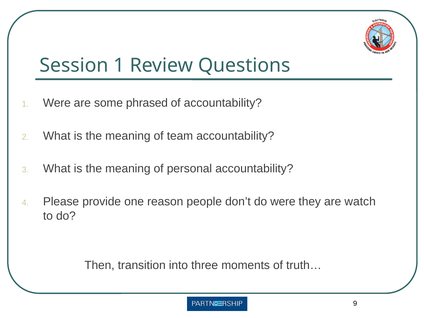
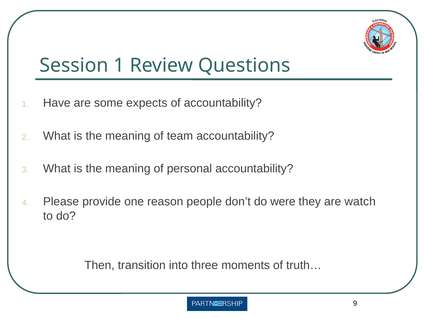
1 Were: Were -> Have (57, 103)
phrased: phrased -> expects (147, 103)
